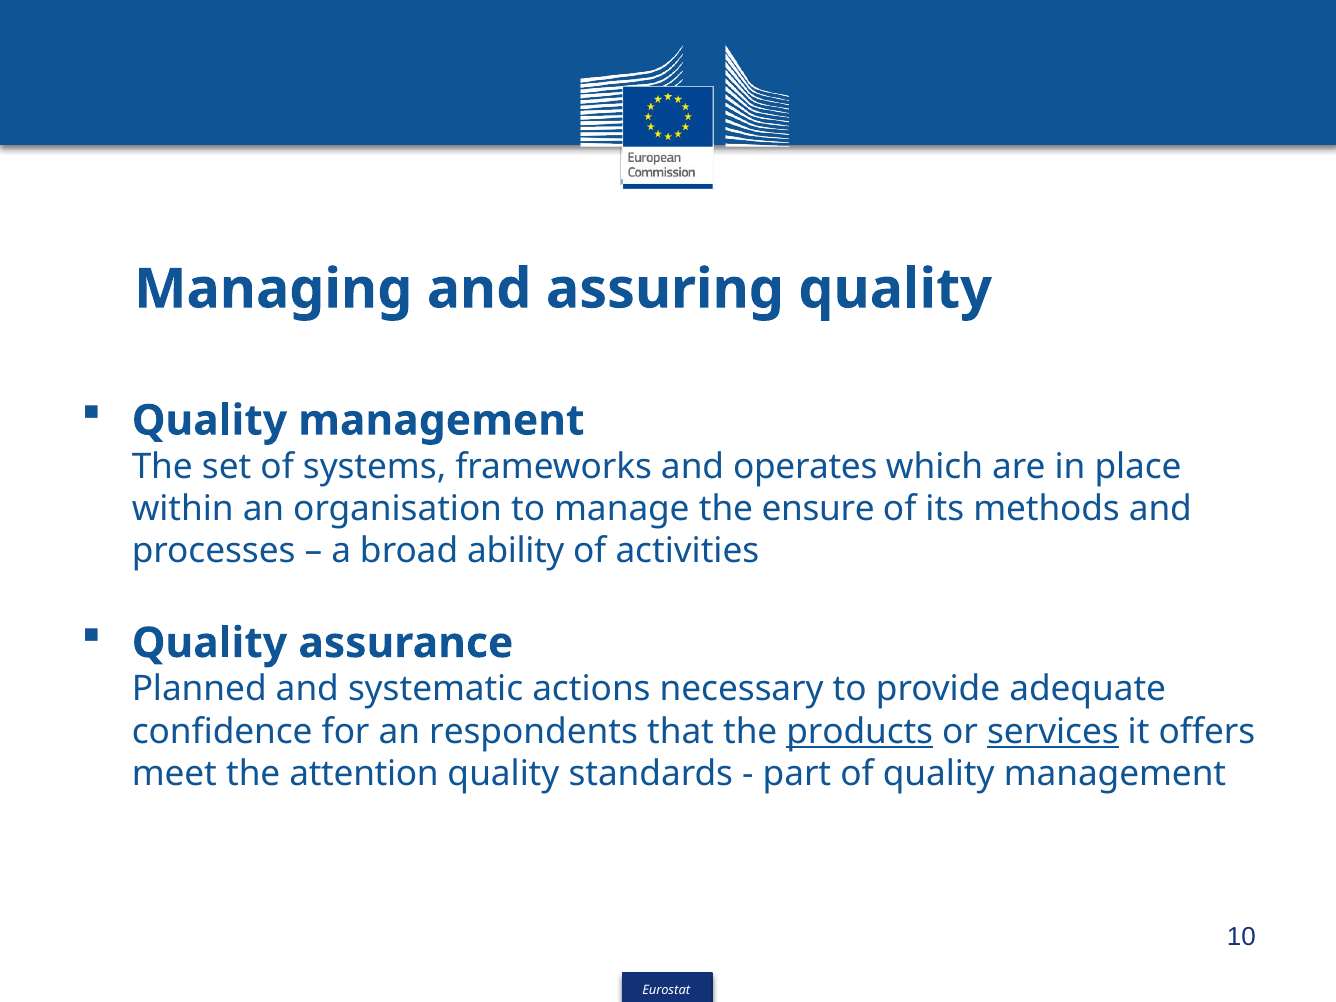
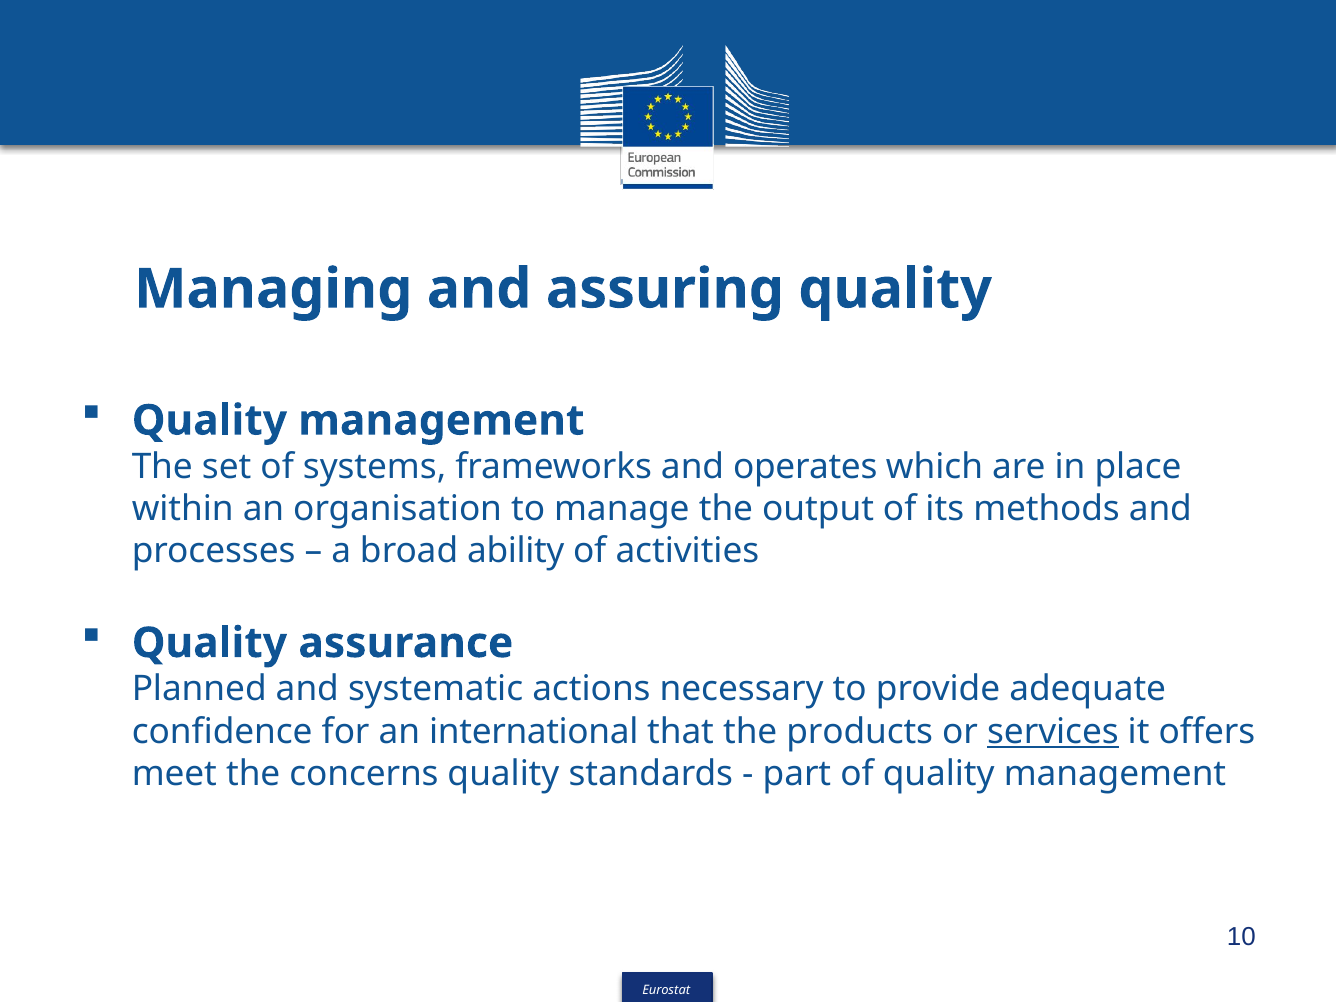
ensure: ensure -> output (818, 509)
respondents: respondents -> international (534, 732)
products underline: present -> none (860, 732)
attention: attention -> concerns (364, 774)
